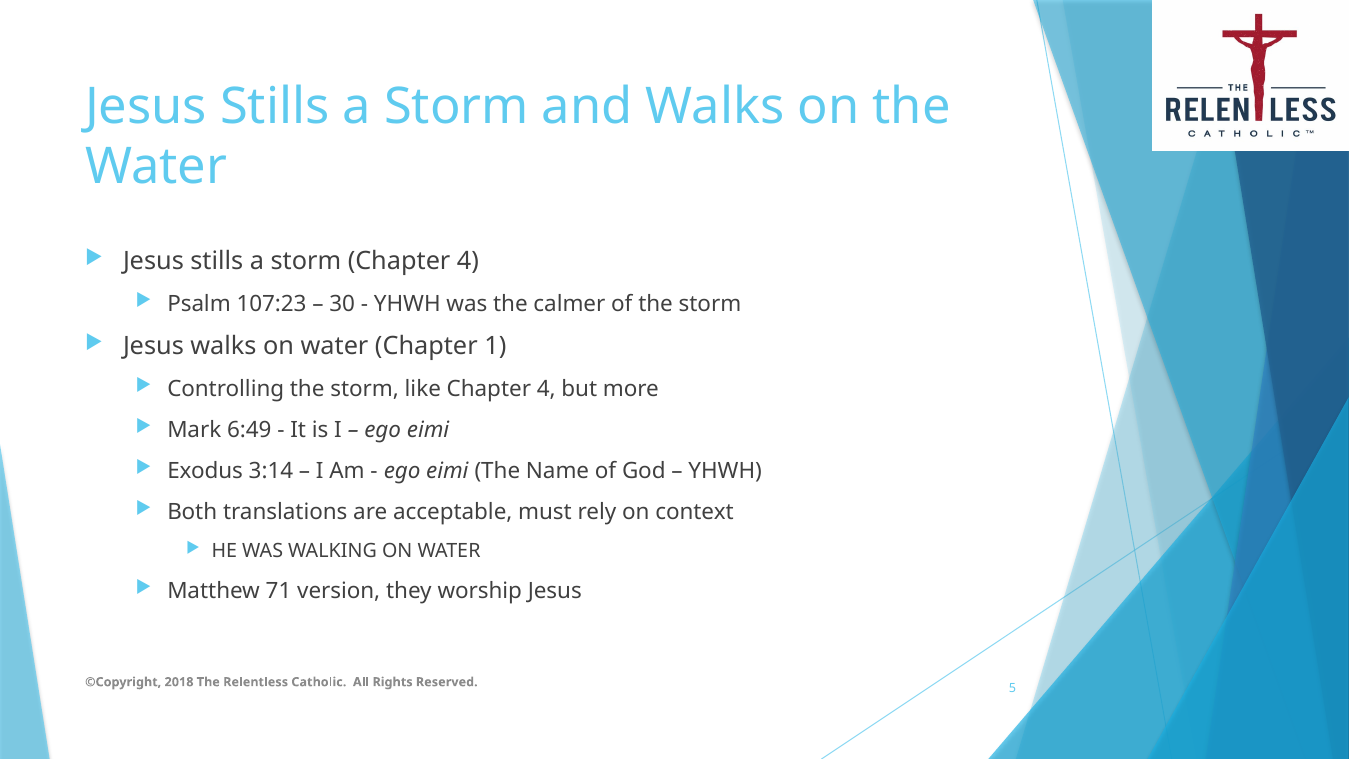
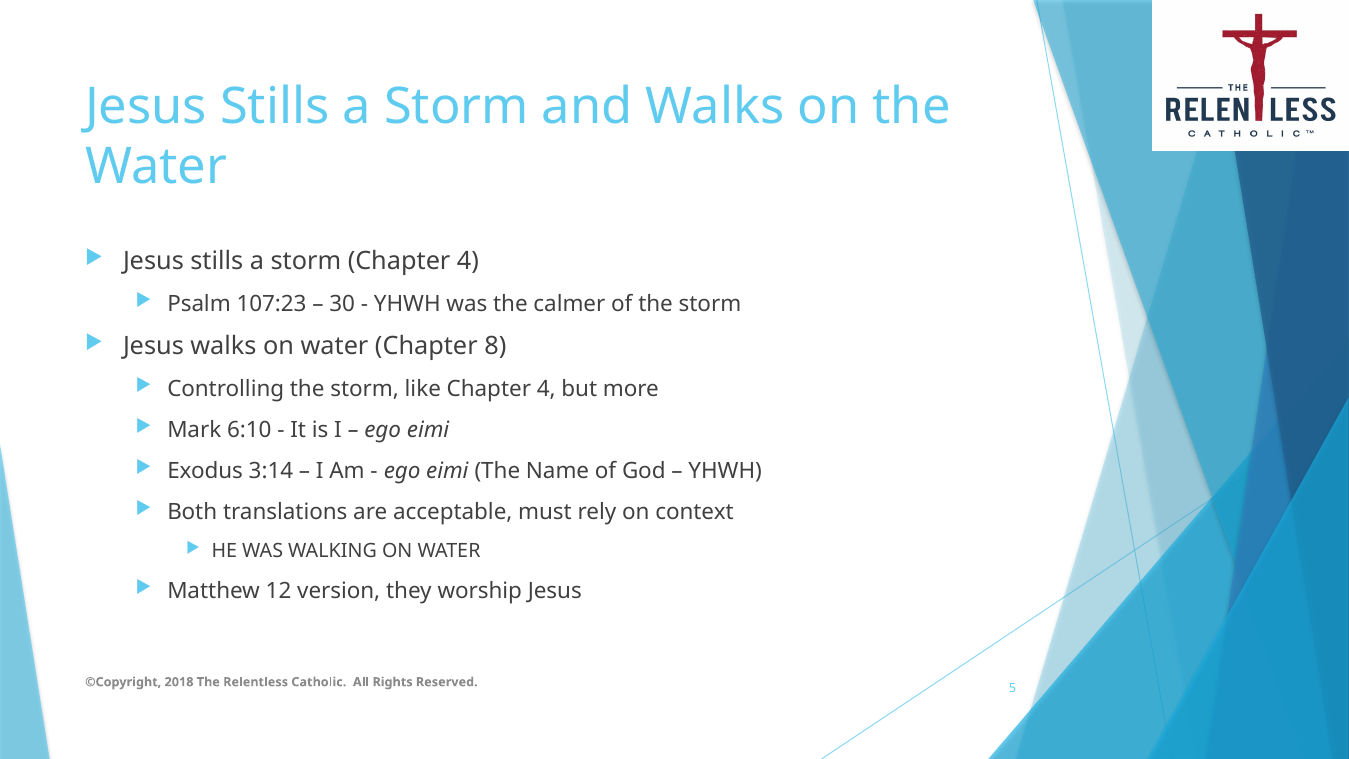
1: 1 -> 8 (495, 346)
6:49: 6:49 -> 6:10 (249, 430)
71: 71 -> 12 (278, 591)
